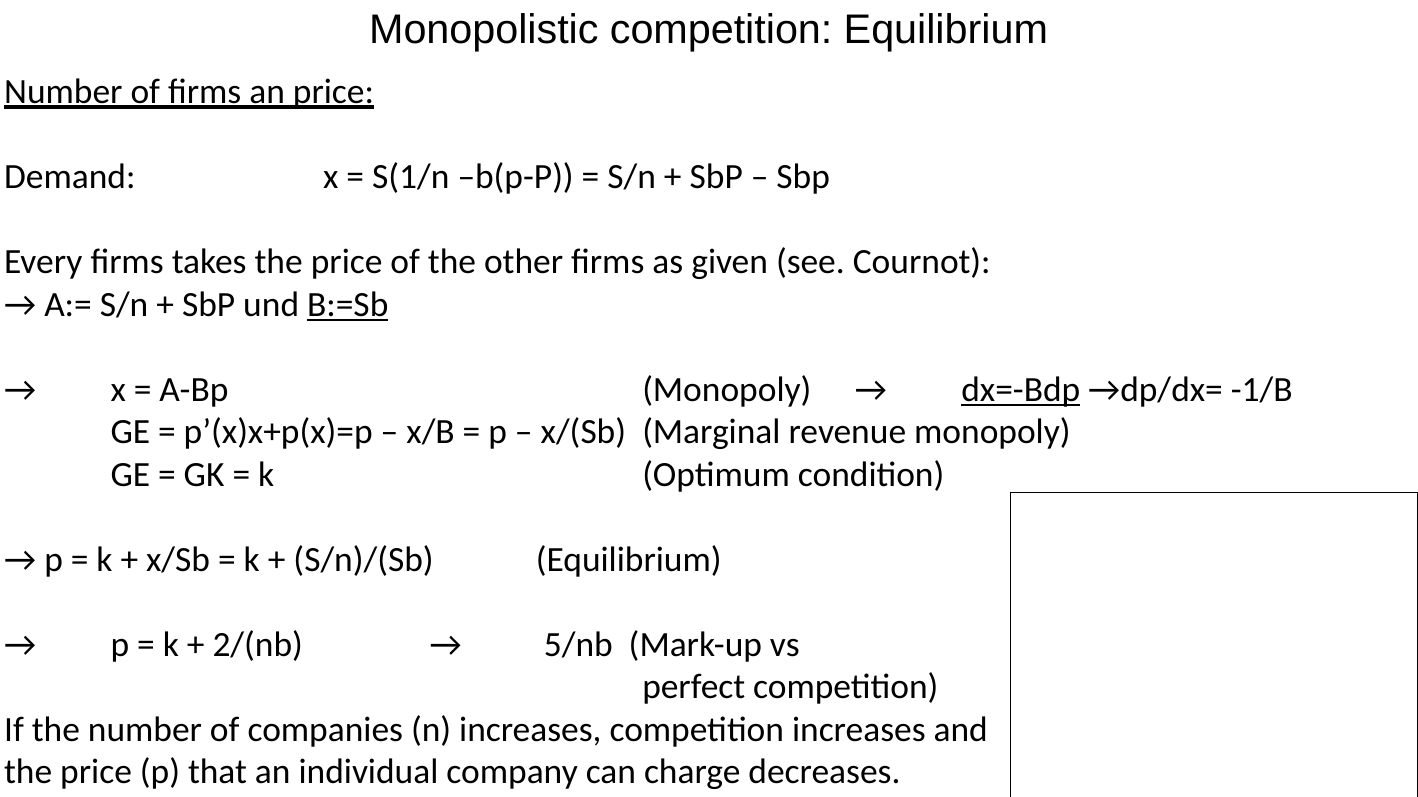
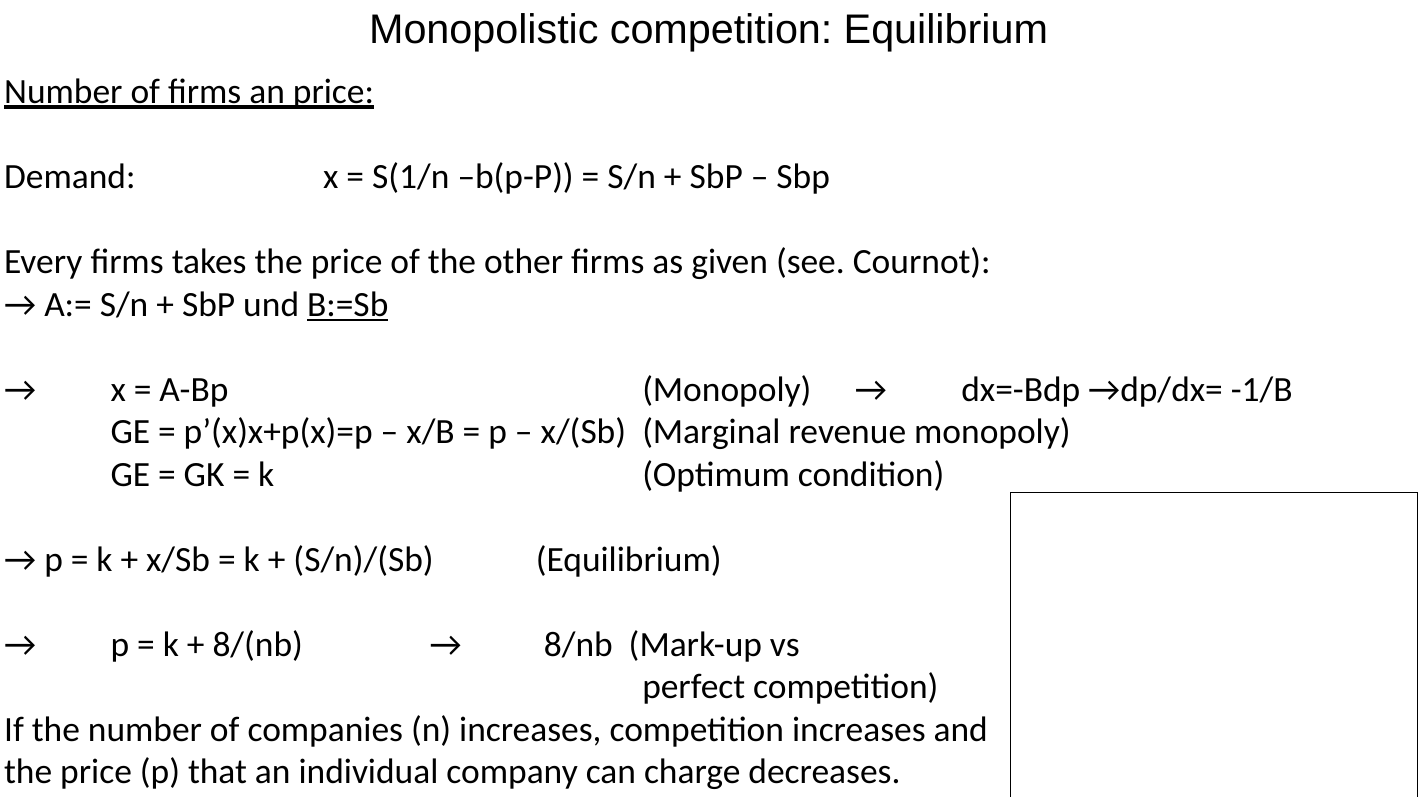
dx=-Bdp underline: present -> none (1021, 390)
2/(nb: 2/(nb -> 8/(nb (258, 645)
5/nb: 5/nb -> 8/nb (578, 645)
